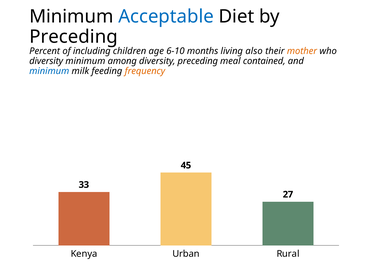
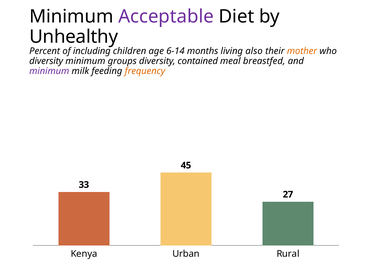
Acceptable colour: blue -> purple (166, 17)
Preceding: Preceding -> Unhealthy (74, 37)
6-10: 6-10 -> 6-14 (175, 51)
among: among -> groups (122, 61)
diversity preceding: preceding -> contained (198, 61)
contained: contained -> breastfed (264, 61)
minimum colour: blue -> purple (49, 71)
